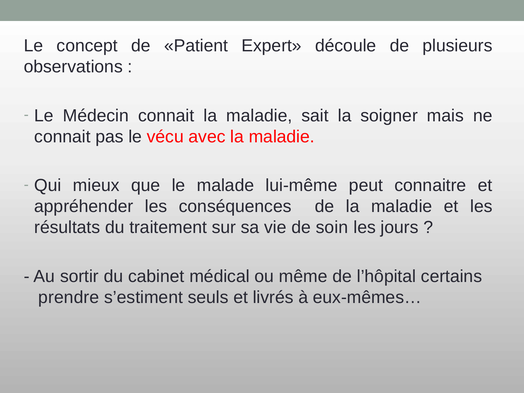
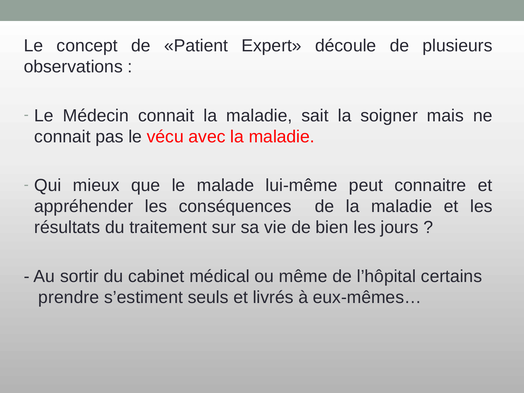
soin: soin -> bien (332, 227)
